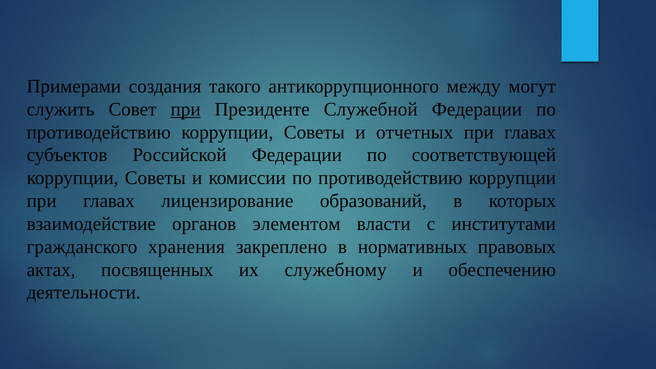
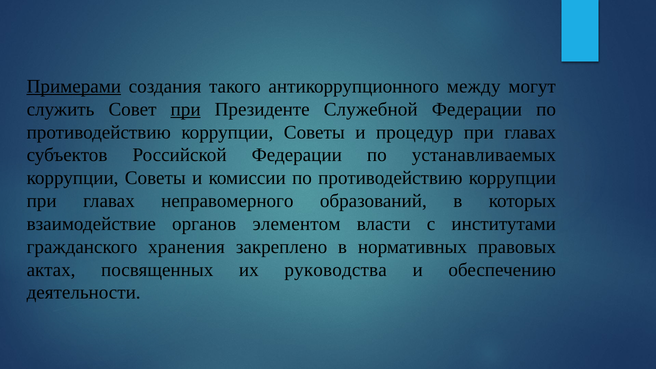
Примерами underline: none -> present (74, 86)
отчетных: отчетных -> процедур (415, 132)
соответствующей: соответствующей -> устанавливаемых (484, 155)
лицензирование: лицензирование -> неправомерного (227, 201)
служебному: служебному -> руководства (336, 270)
